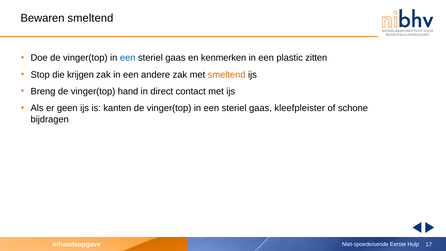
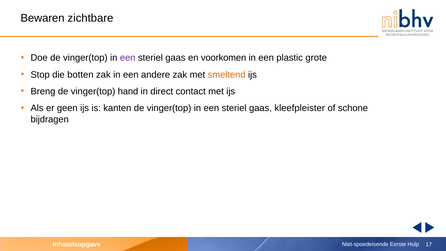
Bewaren smeltend: smeltend -> zichtbare (90, 18)
een colour: blue -> purple (128, 58)
kenmerken: kenmerken -> voorkomen (224, 58)
zitten: zitten -> grote (316, 58)
krijgen: krijgen -> botten (80, 75)
